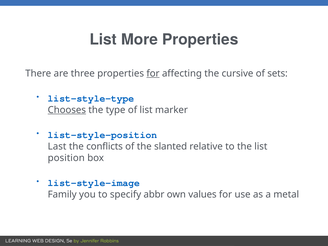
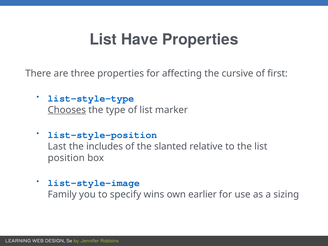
More: More -> Have (139, 40)
for underline: present -> none (153, 73)
sets: sets -> first (277, 73)
conflicts: conflicts -> includes (105, 146)
abbr: abbr -> wins (154, 194)
values: values -> earlier (202, 194)
metal: metal -> sizing (286, 194)
